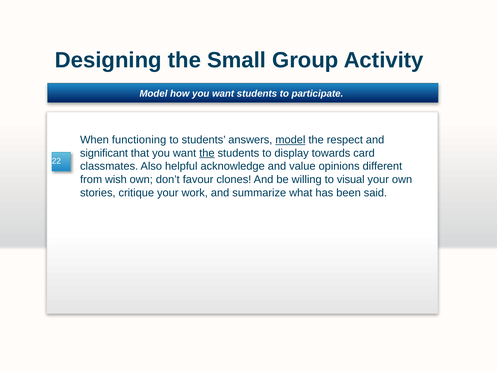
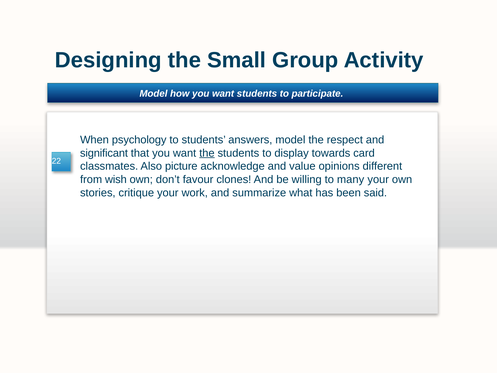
functioning: functioning -> psychology (139, 140)
model underline: present -> none (290, 140)
helpful: helpful -> picture (181, 166)
visual: visual -> many (351, 179)
